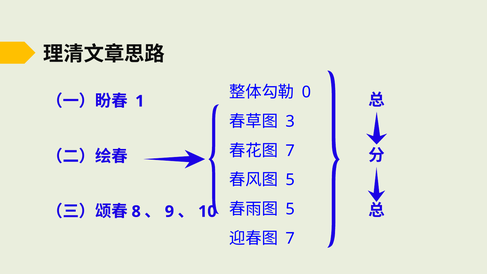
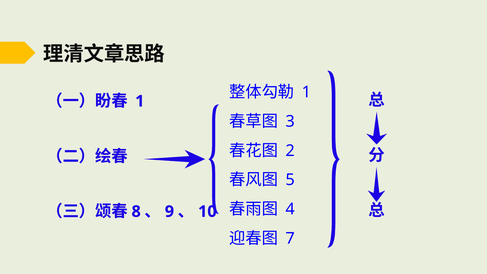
0: 0 -> 1 (306, 92)
7: 7 -> 2 (290, 151)
5: 5 -> 4 (290, 209)
